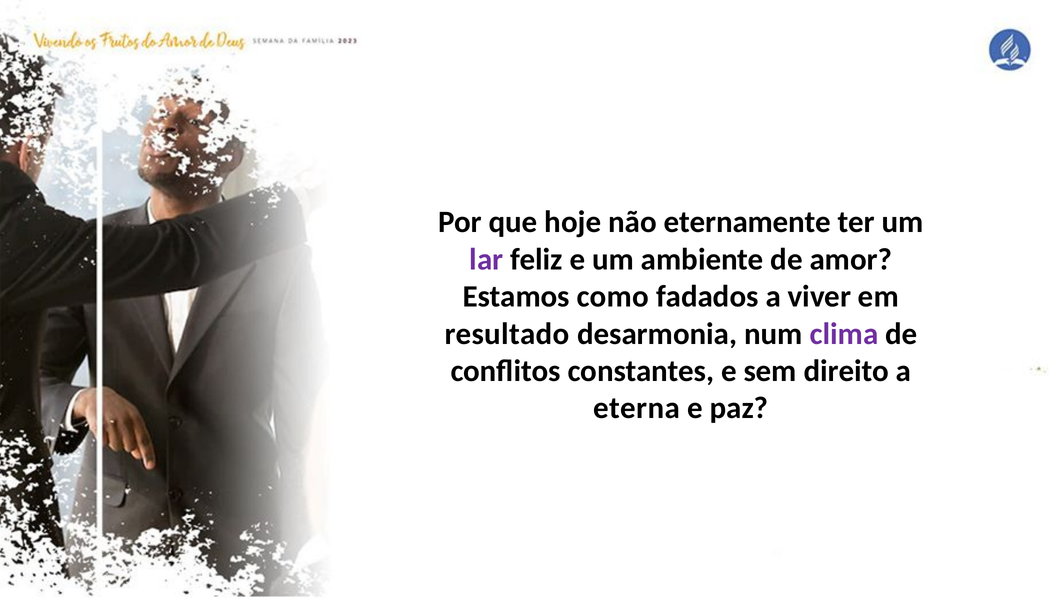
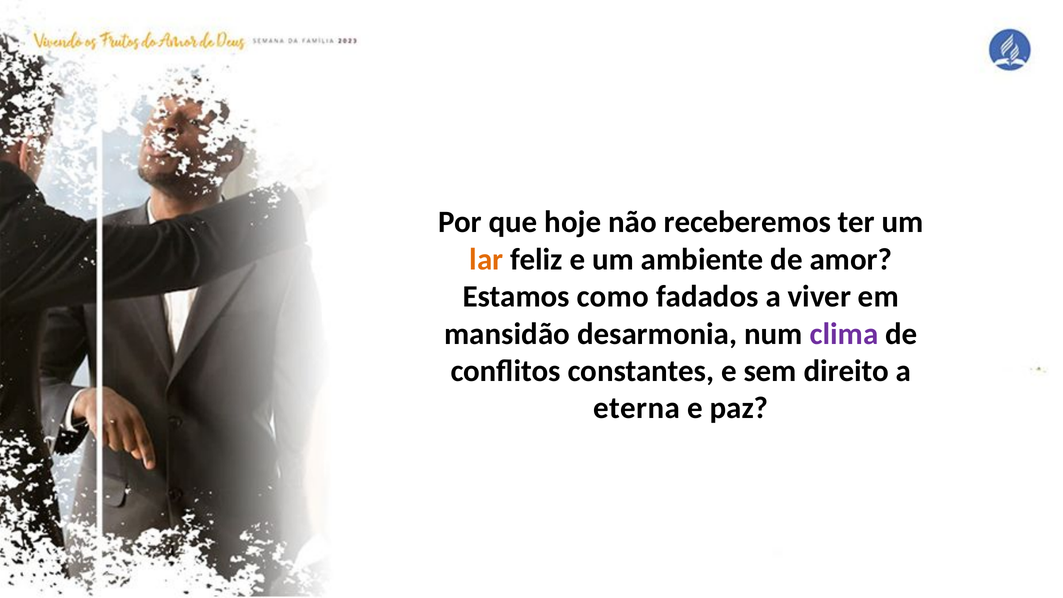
eternamente: eternamente -> receberemos (747, 222)
lar colour: purple -> orange (486, 259)
resultado: resultado -> mansidão (507, 334)
